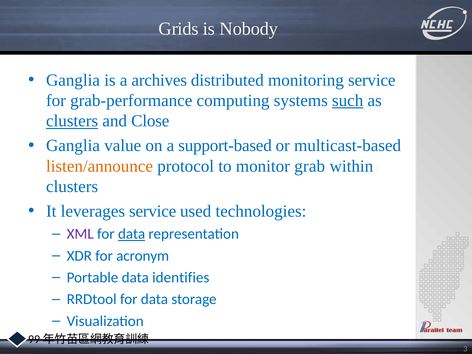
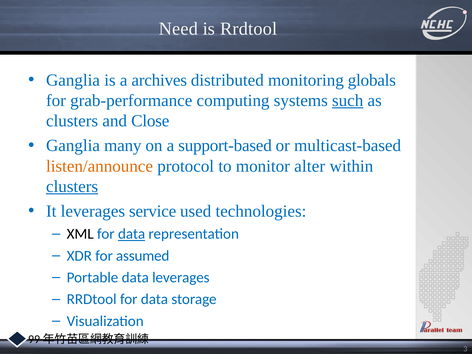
Grids: Grids -> Need (178, 29)
is Nobody: Nobody -> Rrdtool (249, 29)
monitoring service: service -> globals (372, 80)
clusters underline: present -> none (72, 121)
value: value -> many (123, 146)
grab: grab -> alter (310, 166)
clusters underline: none -> present (72, 187)
XML colour: purple -> black (80, 234)
acronym: acronym -> assumed (143, 256)
data identifies: identifies -> leverages (181, 278)
